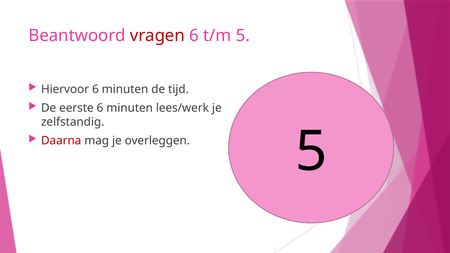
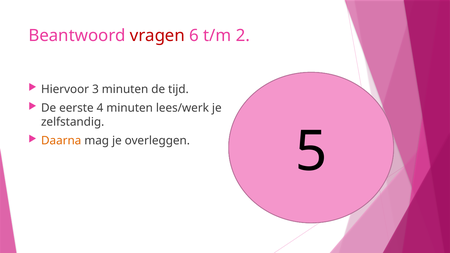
5: 5 -> 2 (243, 35)
Hiervoor 6: 6 -> 3 (95, 89)
eerste 6: 6 -> 4 (100, 108)
Daarna colour: red -> orange (61, 141)
